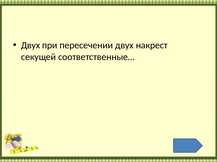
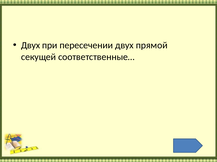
накрест: накрест -> прямой (152, 46)
